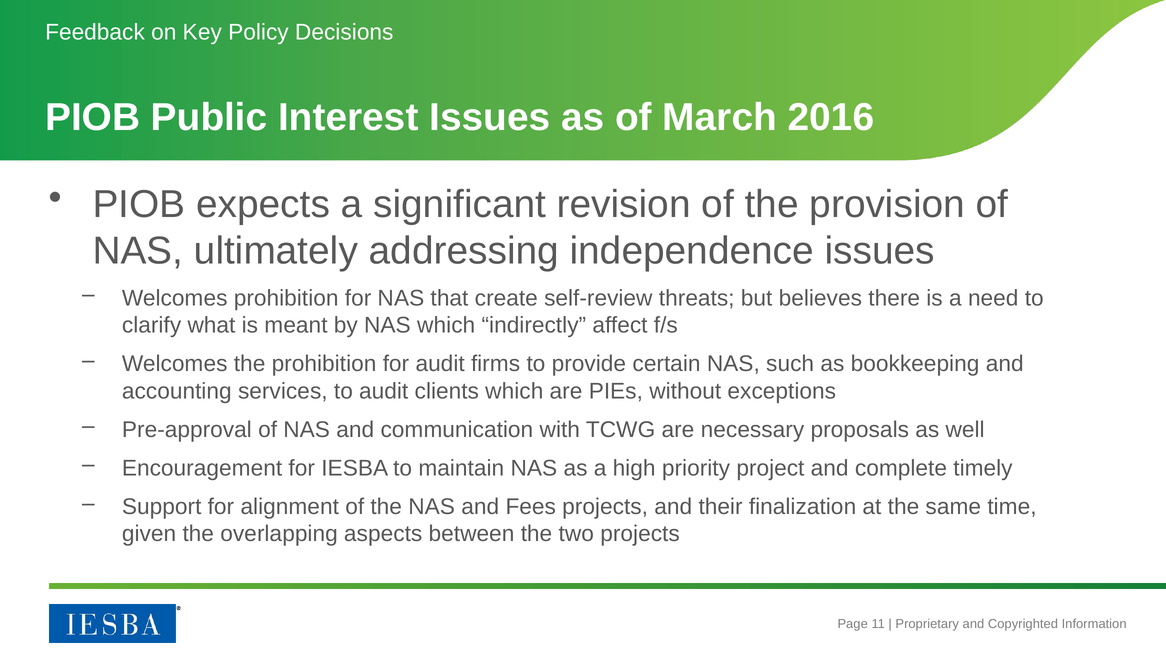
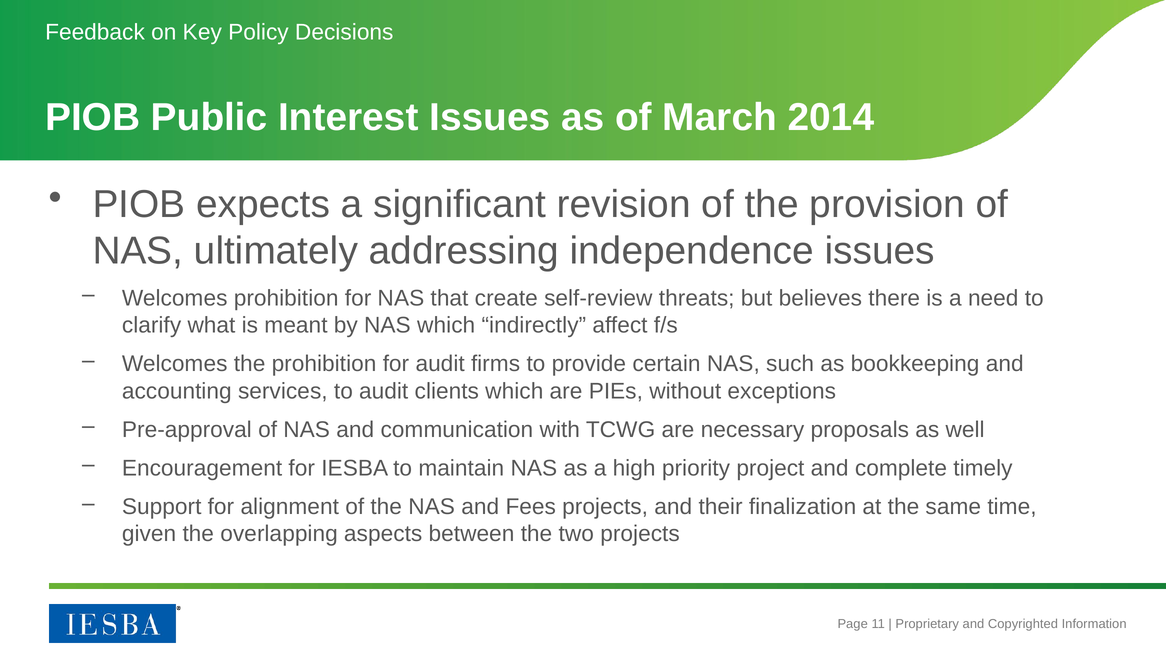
2016: 2016 -> 2014 (831, 117)
